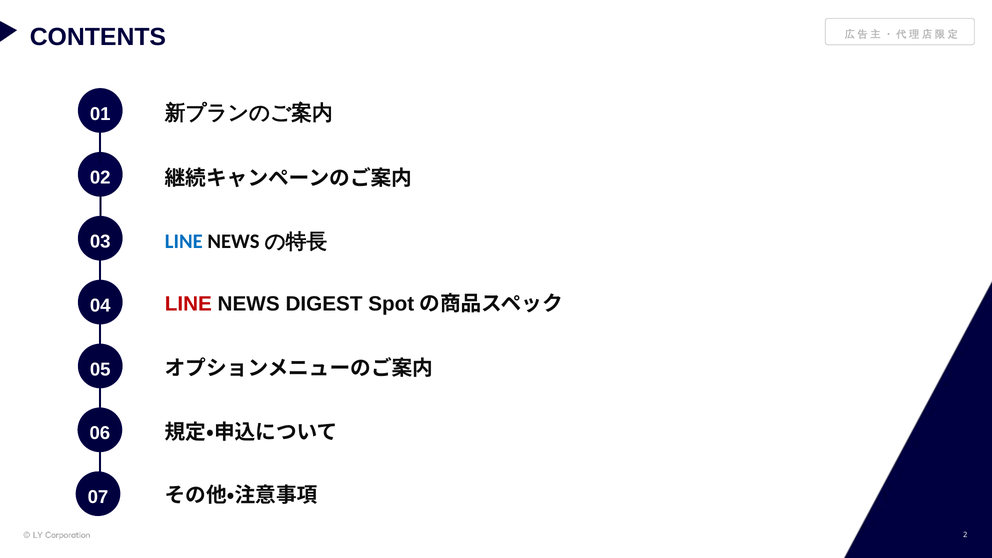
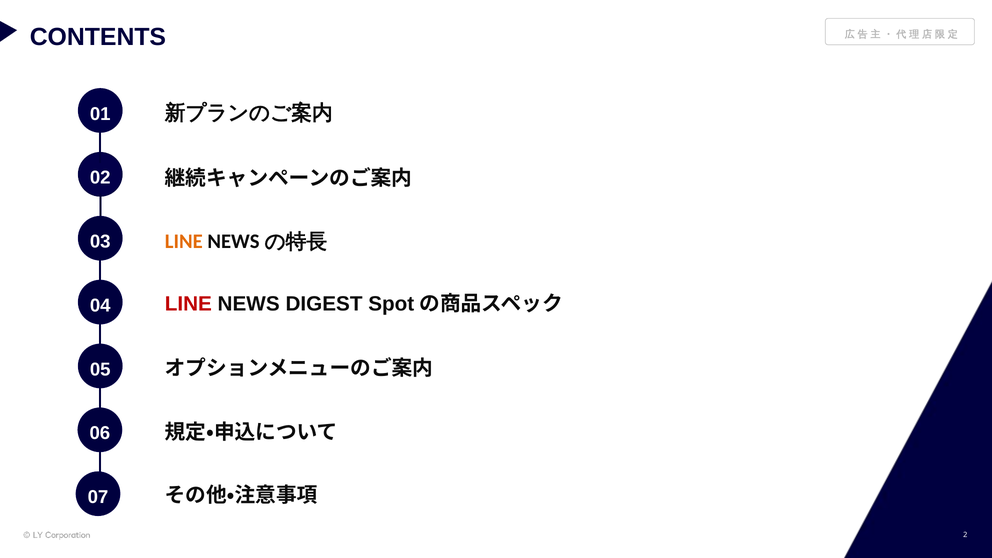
LINE colour: blue -> orange (184, 241)
